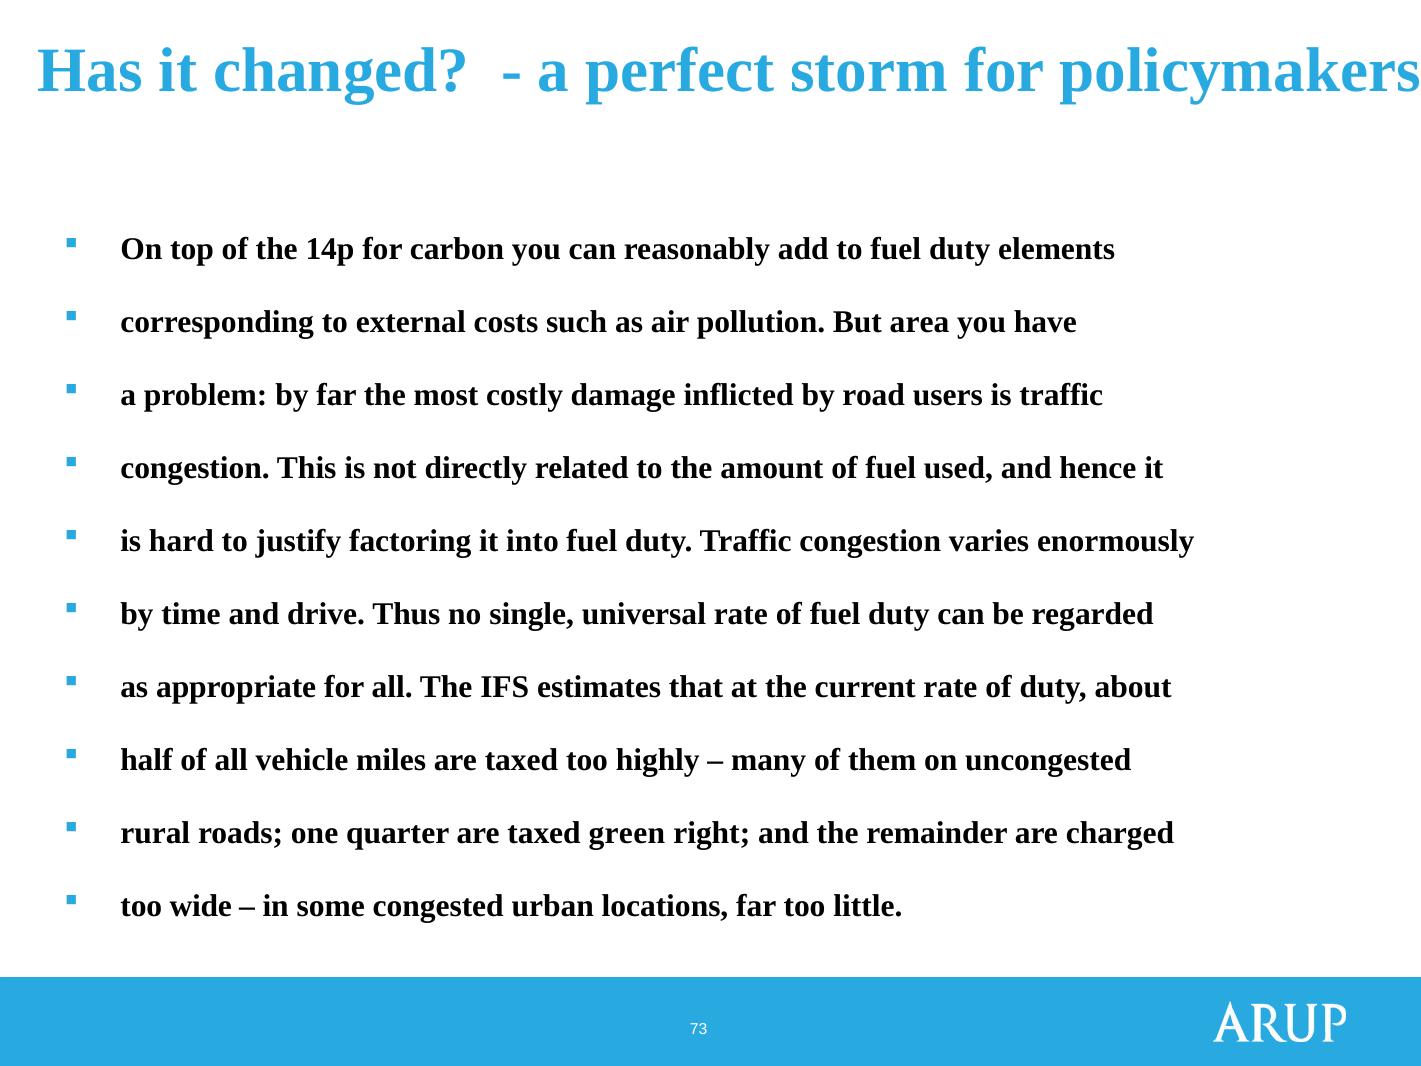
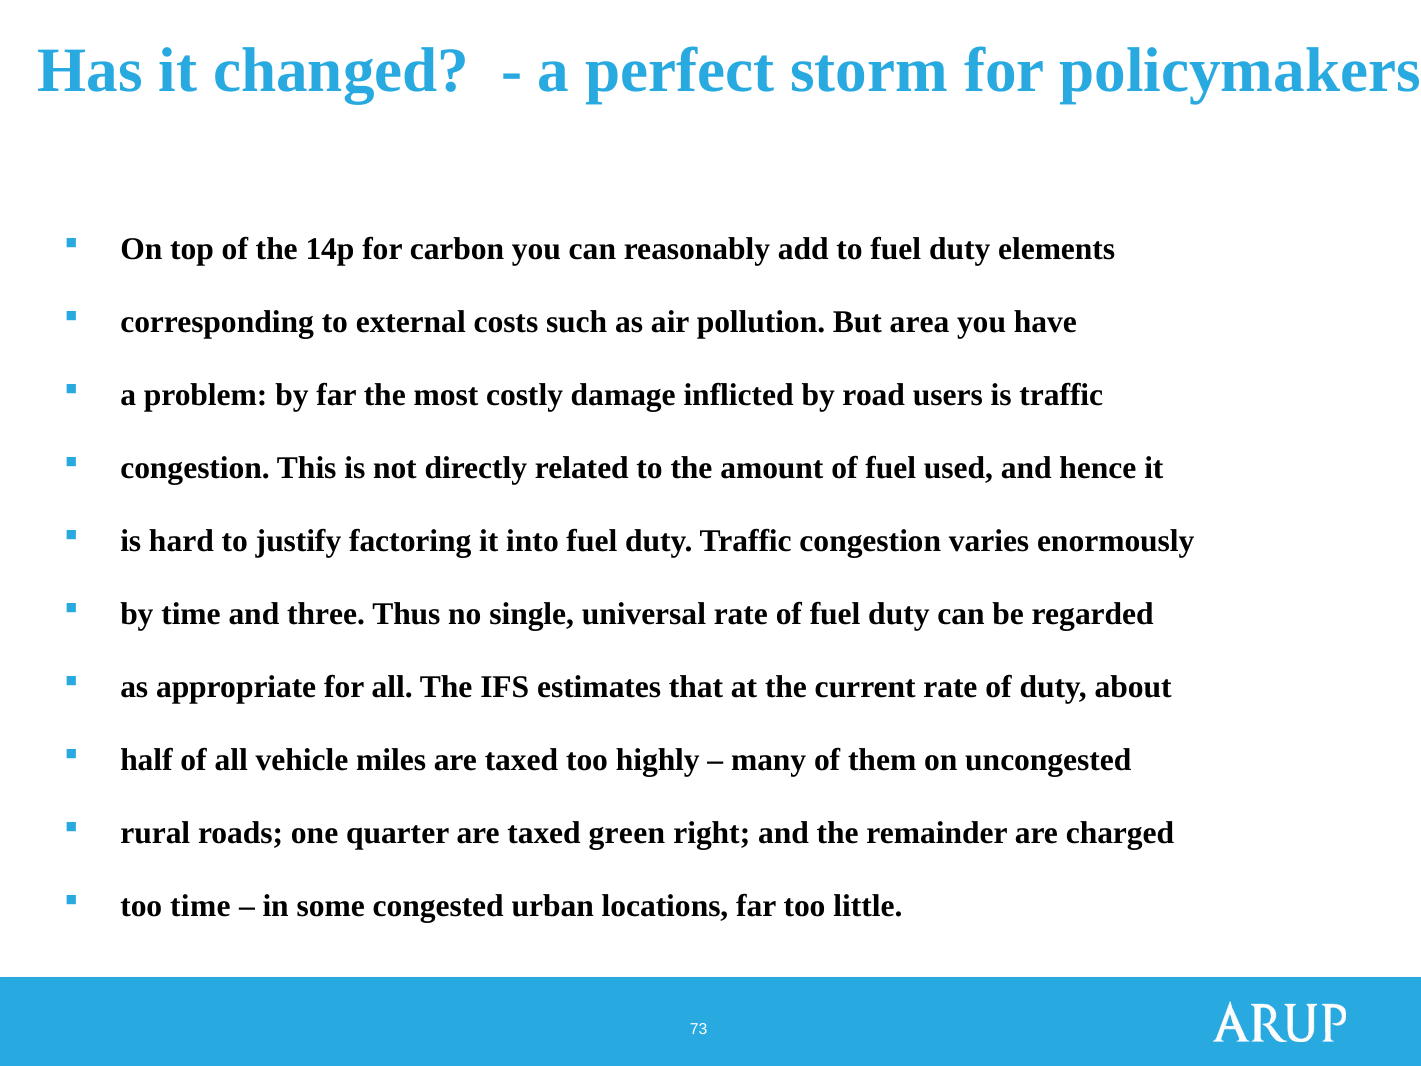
drive: drive -> three (326, 614)
too wide: wide -> time (200, 906)
